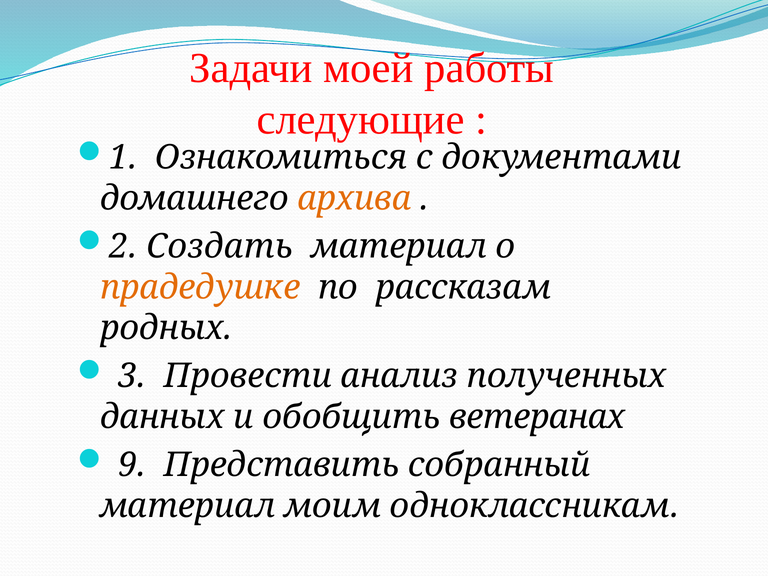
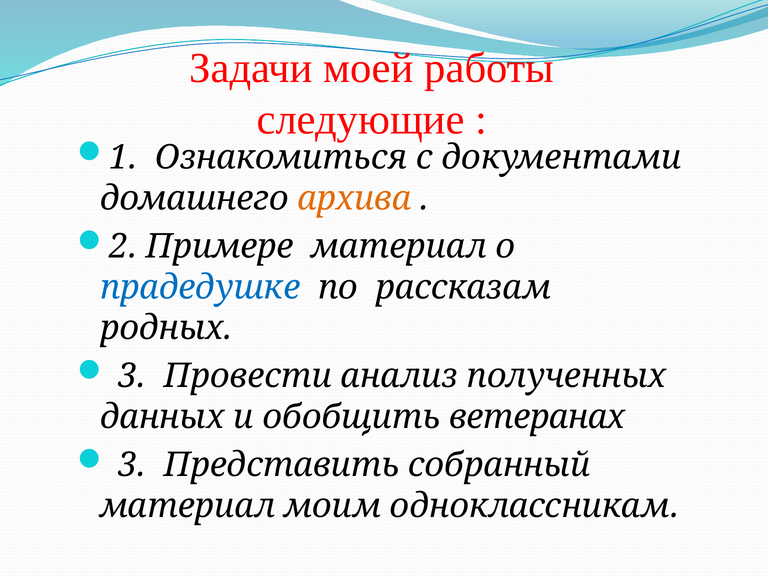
Создать: Создать -> Примере (220, 246)
прадедушке colour: orange -> blue (200, 287)
9: 9 -> 3 (132, 465)
